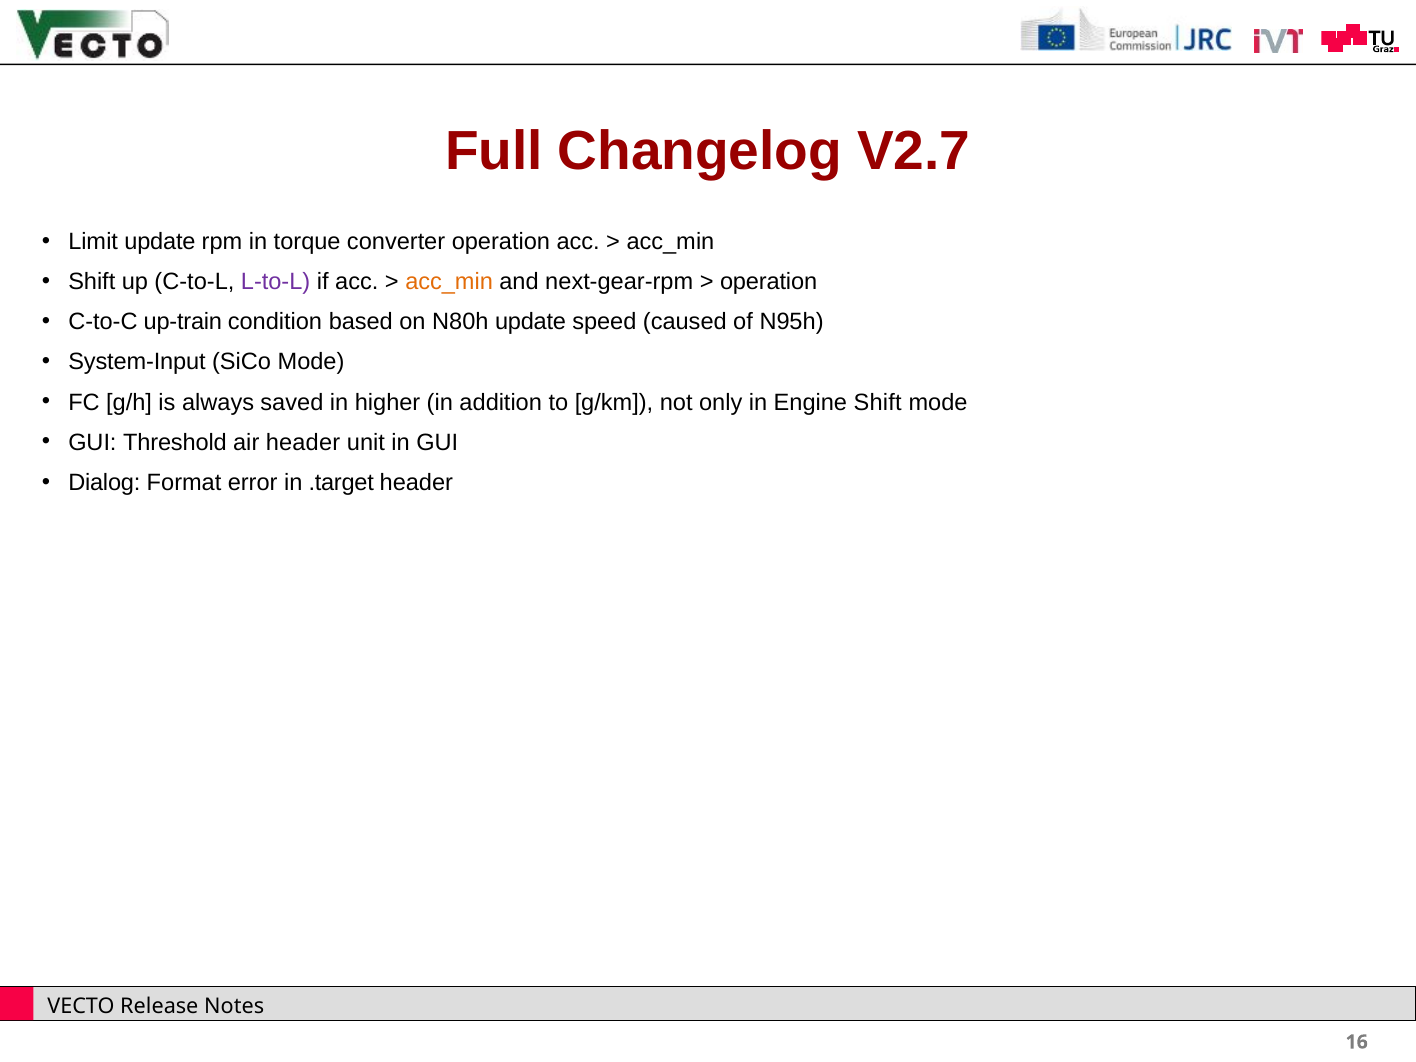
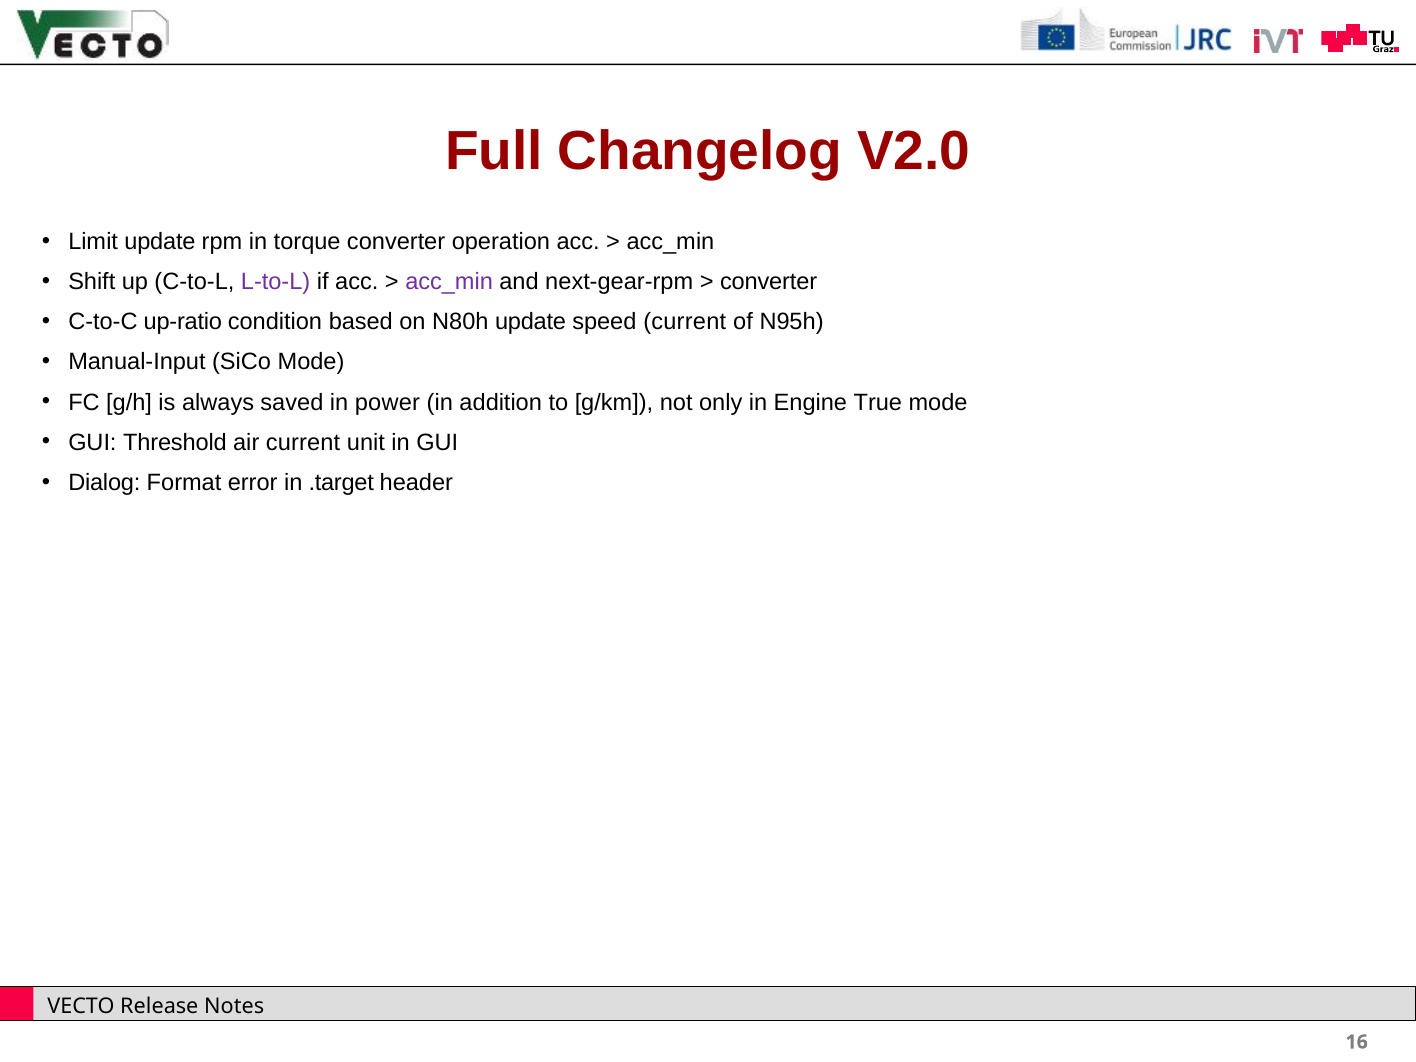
V2.7: V2.7 -> V2.0 (914, 151)
acc_min colour: orange -> purple (449, 282)
operation: operation -> converter (769, 282)
up-train: up-train -> up-ratio (183, 322)
speed caused: caused -> current (685, 322)
System-Input: System-Input -> Manual-Input (137, 362)
higher: higher -> power (387, 402)
Engine Shift: Shift -> True (878, 402)
air header: header -> current (303, 442)
